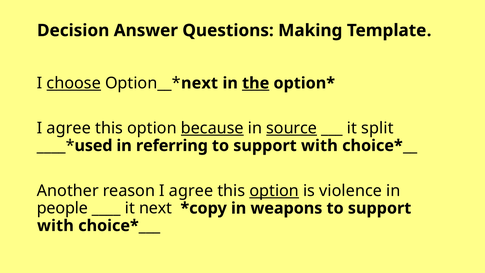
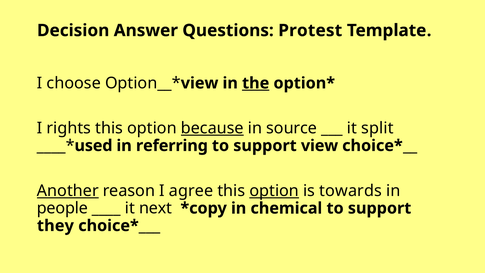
Making: Making -> Protest (310, 30)
choose underline: present -> none (74, 83)
next: next -> view (200, 83)
agree: agree -> rights (69, 128)
source underline: present -> none (292, 128)
with: with -> view (320, 146)
Another underline: none -> present (68, 191)
violence: violence -> towards (351, 191)
weapons: weapons -> chemical (286, 208)
with: with -> they (55, 226)
